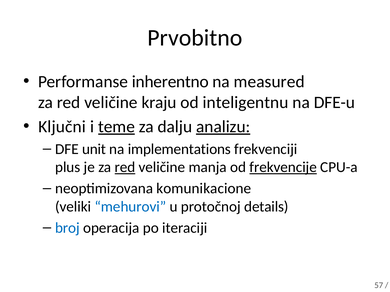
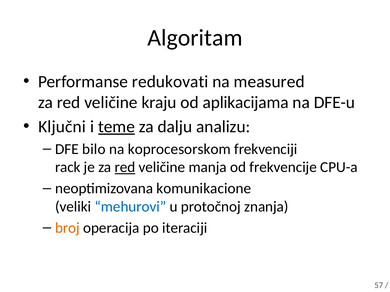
Prvobitno: Prvobitno -> Algoritam (195, 38)
inherentno: inherentno -> redukovati (170, 82)
inteligentnu: inteligentnu -> aplikacijama (246, 103)
analizu underline: present -> none (223, 127)
unit: unit -> bilo (94, 149)
implementations: implementations -> koprocesorskom (179, 149)
plus: plus -> rack (68, 167)
frekvencije underline: present -> none (283, 167)
details: details -> znanja (266, 207)
broj colour: blue -> orange (67, 228)
